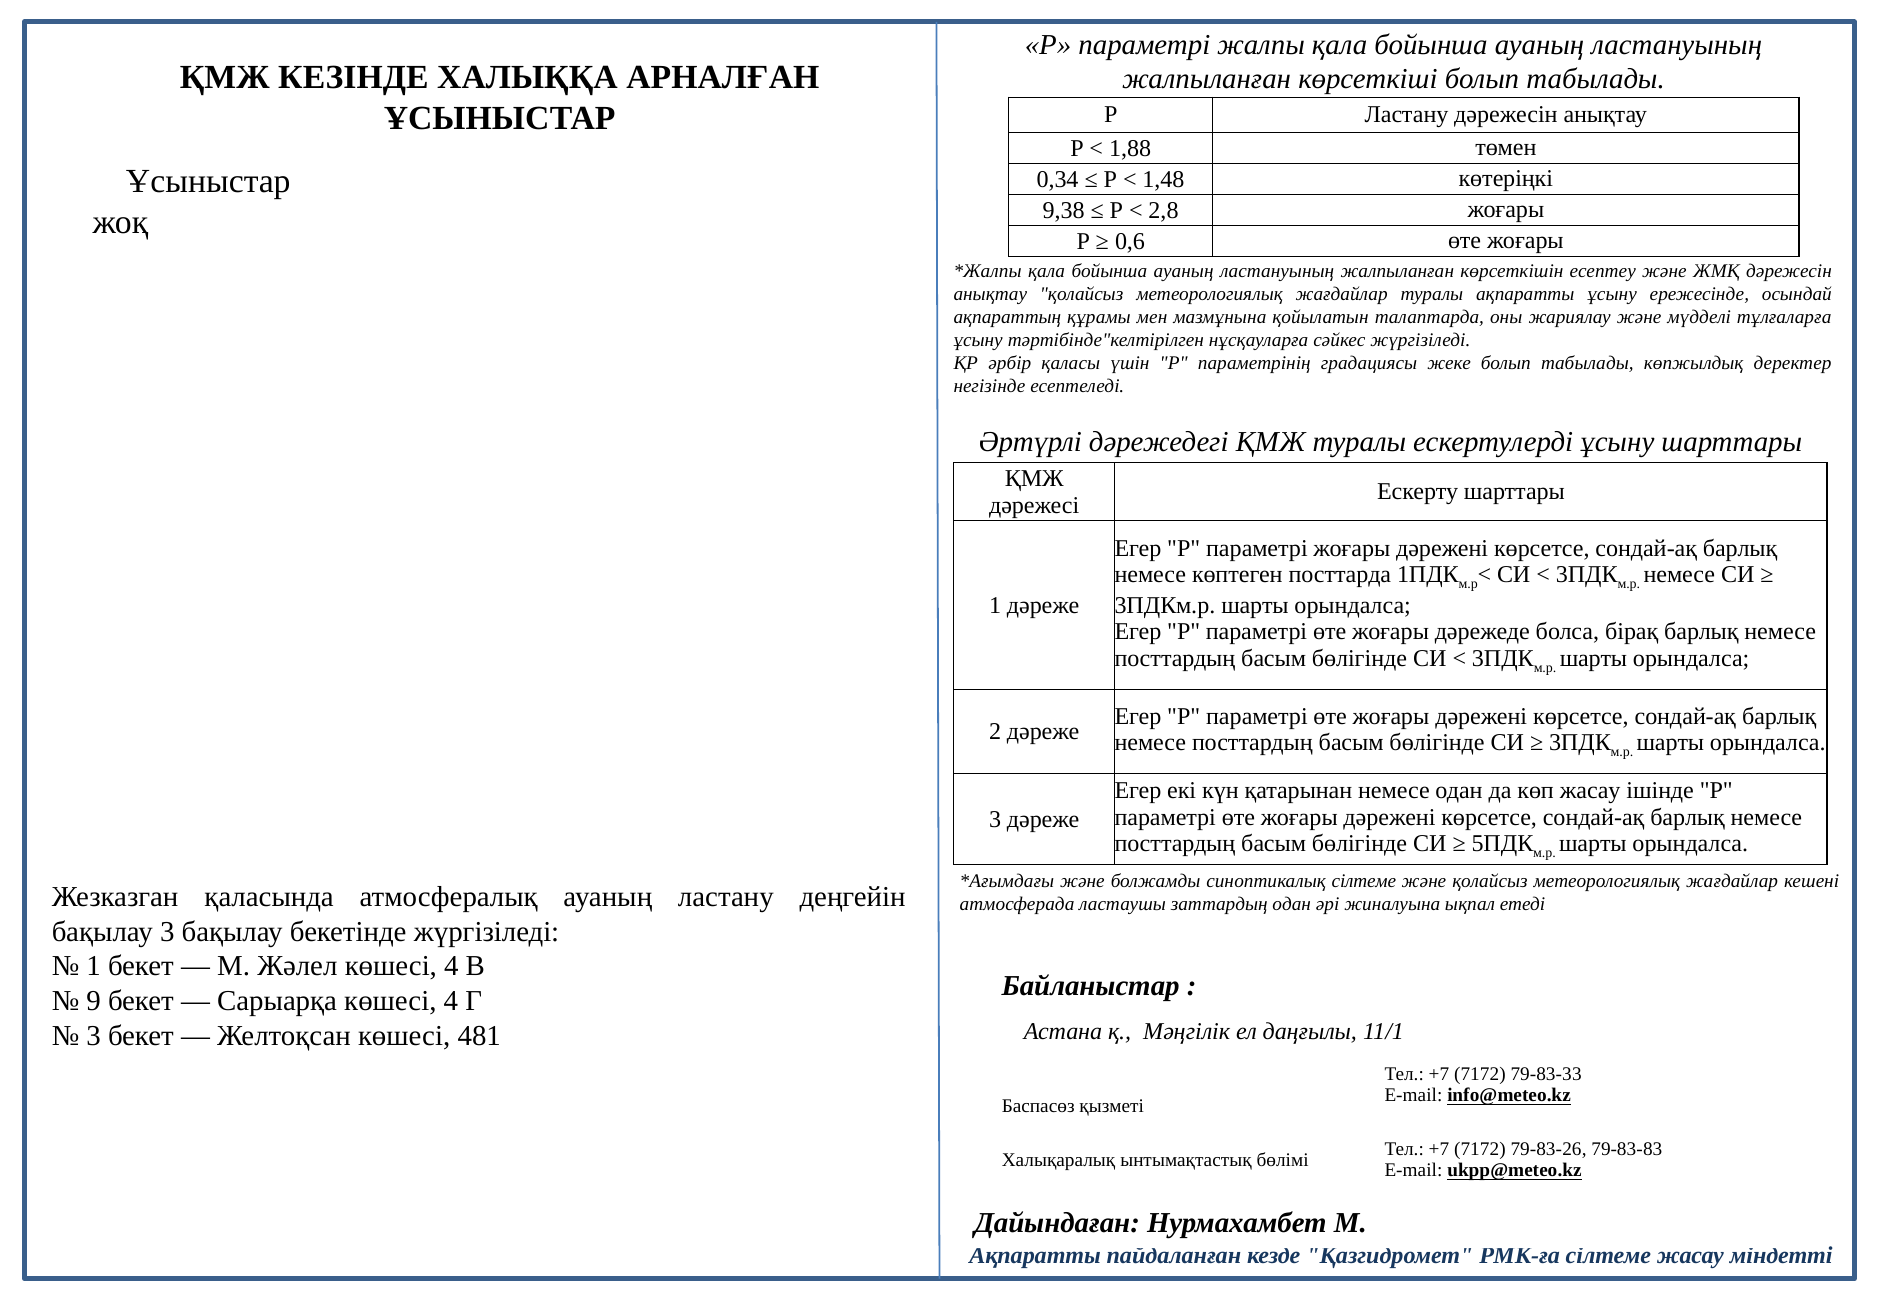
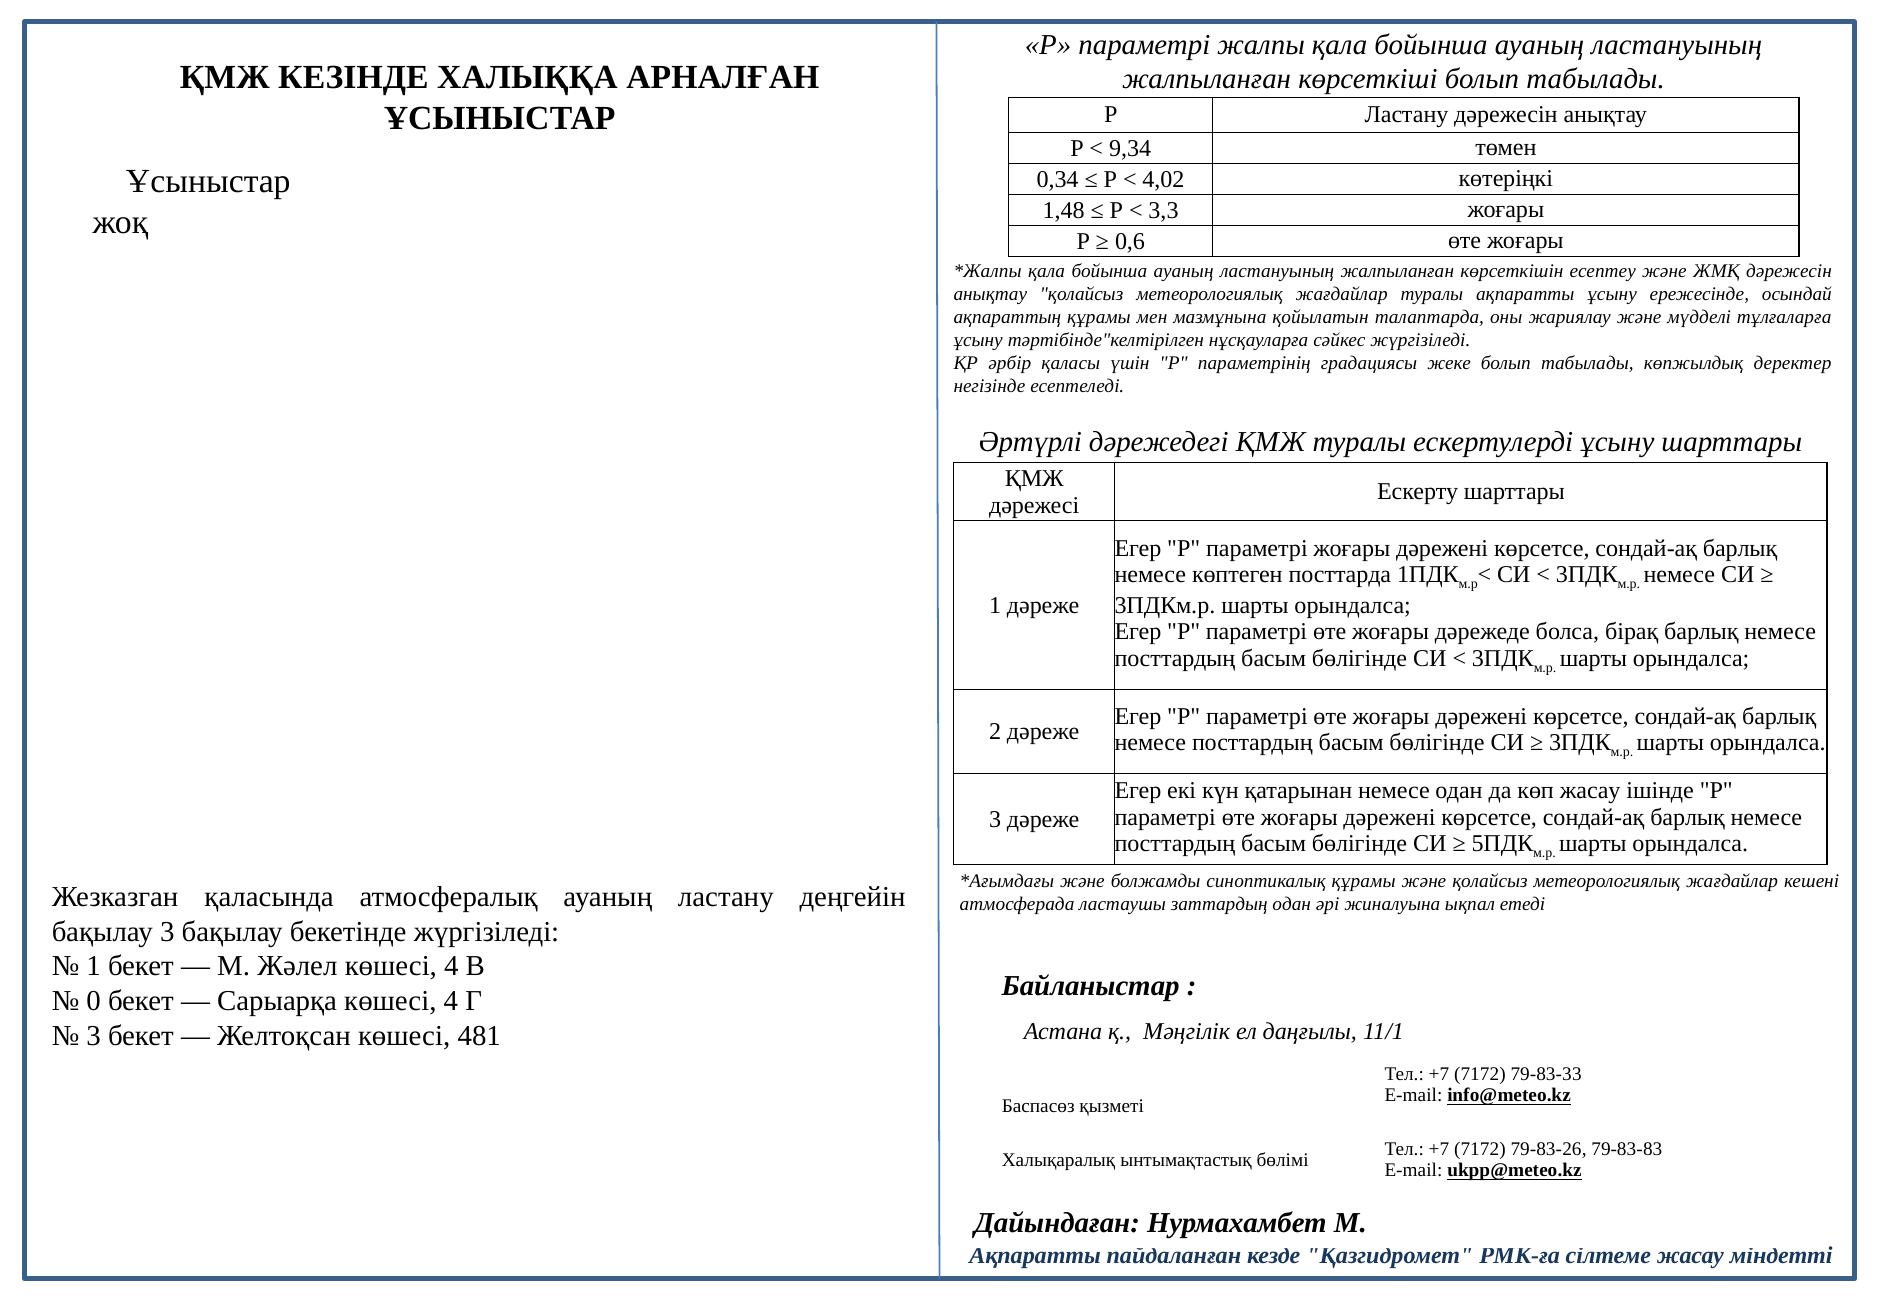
1,88: 1,88 -> 9,34 (1130, 149)
1,48: 1,48 -> 4,02 (1163, 180)
9,38: 9,38 -> 1,48 (1064, 211)
2,8: 2,8 -> 3,3 (1164, 211)
синоптикалық сілтеме: сілтеме -> құрамы (1364, 881)
9: 9 -> 0 (94, 1001)
